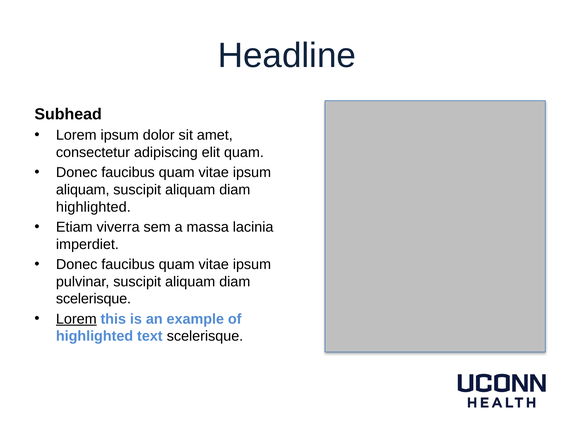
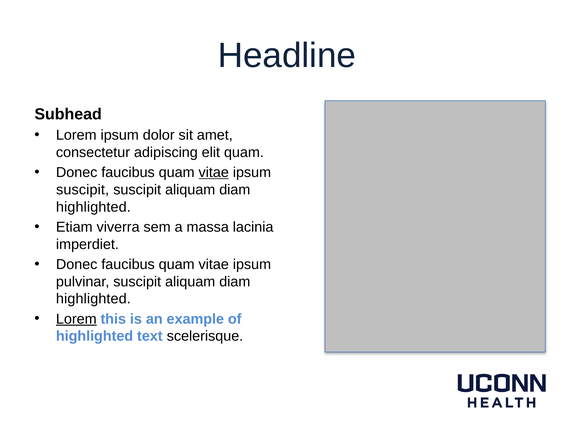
vitae underline: none -> present (214, 172)
aliquam: aliquam -> suscipit (83, 189)
scelerisque: scelerisque -> highlighted (93, 299)
